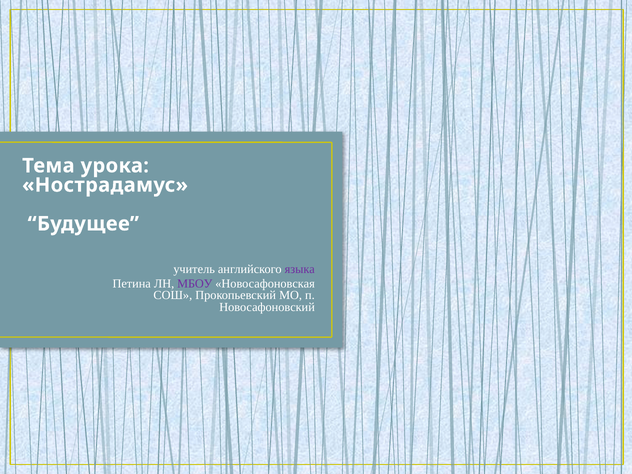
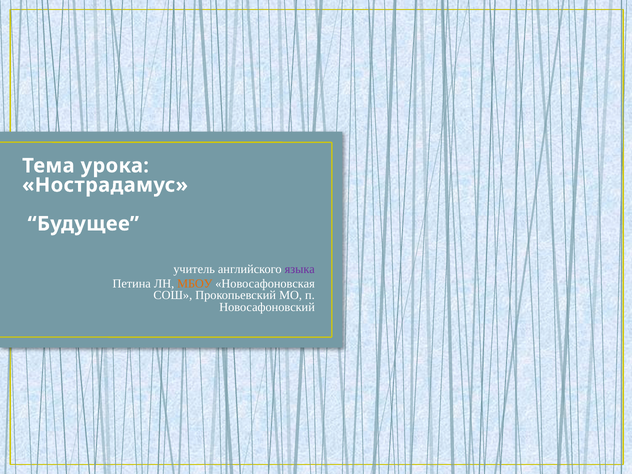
МБОУ colour: purple -> orange (195, 284)
